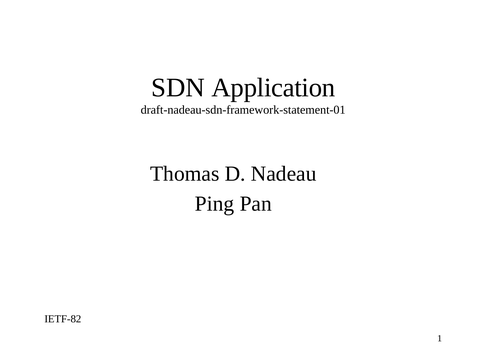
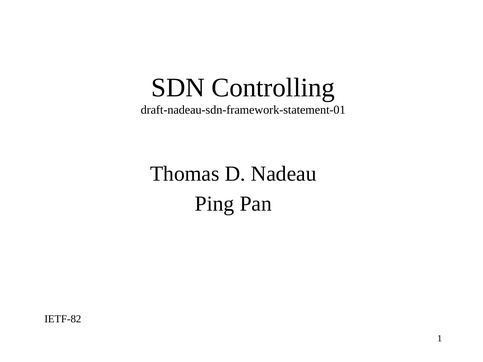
Application: Application -> Controlling (273, 88)
